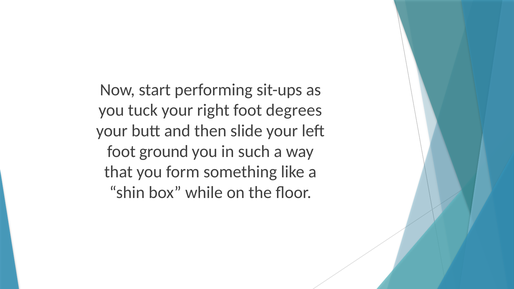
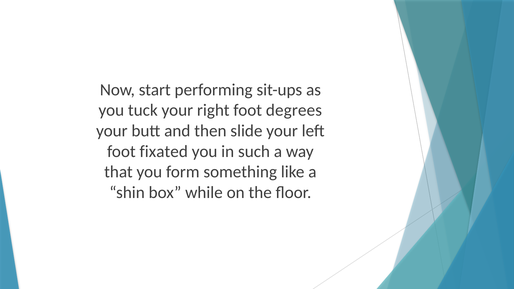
ground: ground -> fixated (164, 151)
